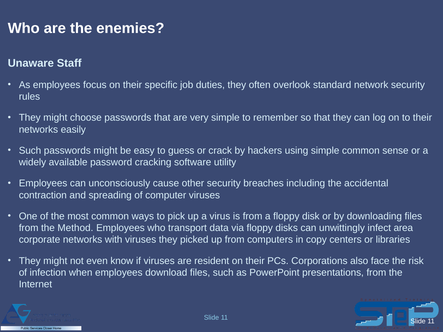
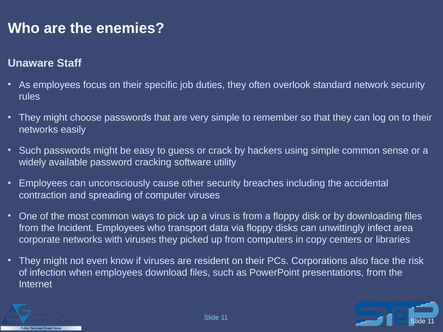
Method: Method -> Incident (76, 228)
